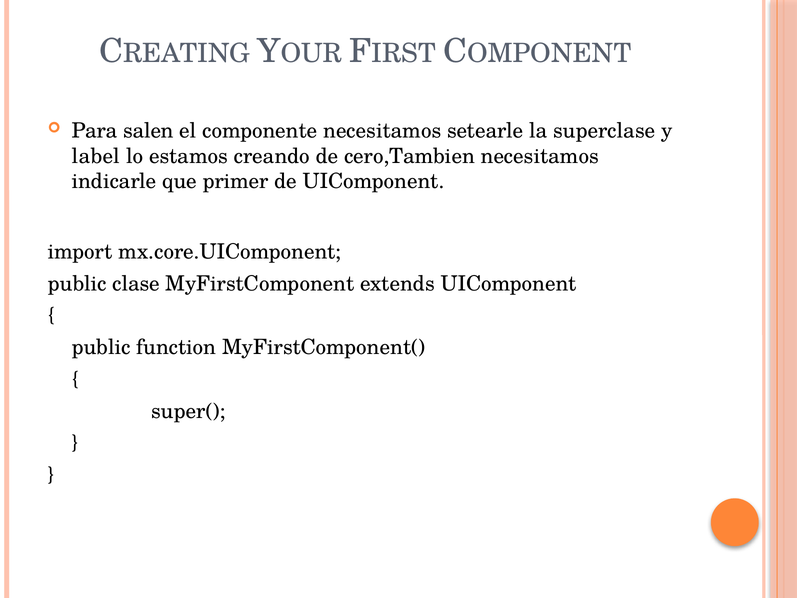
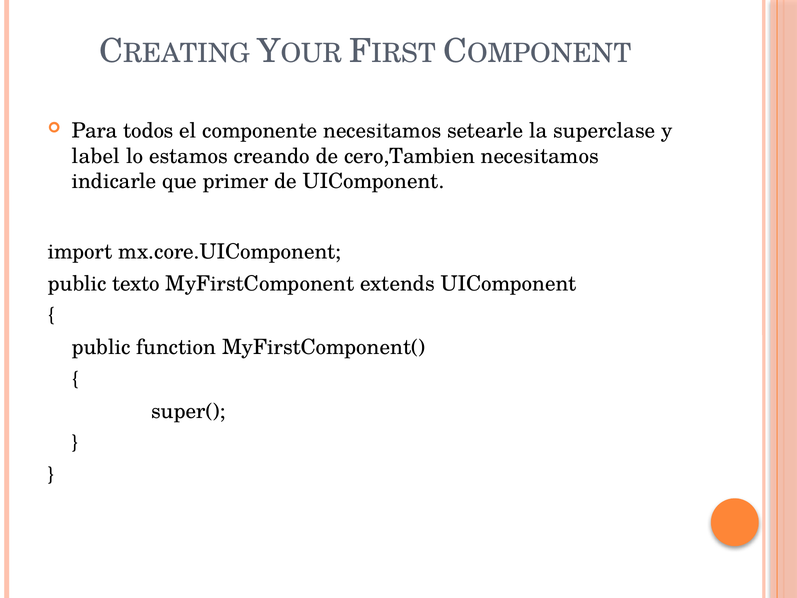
salen: salen -> todos (149, 131)
clase: clase -> texto (136, 283)
